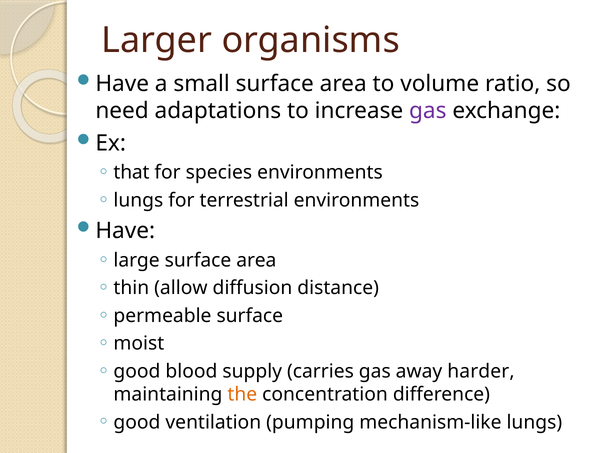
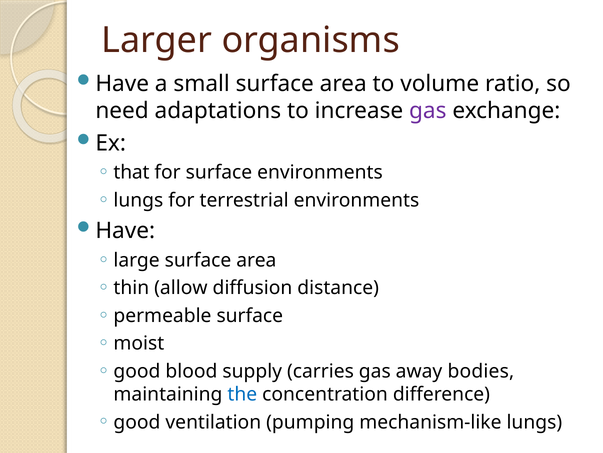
for species: species -> surface (219, 172)
harder: harder -> bodies (481, 371)
the colour: orange -> blue (242, 394)
